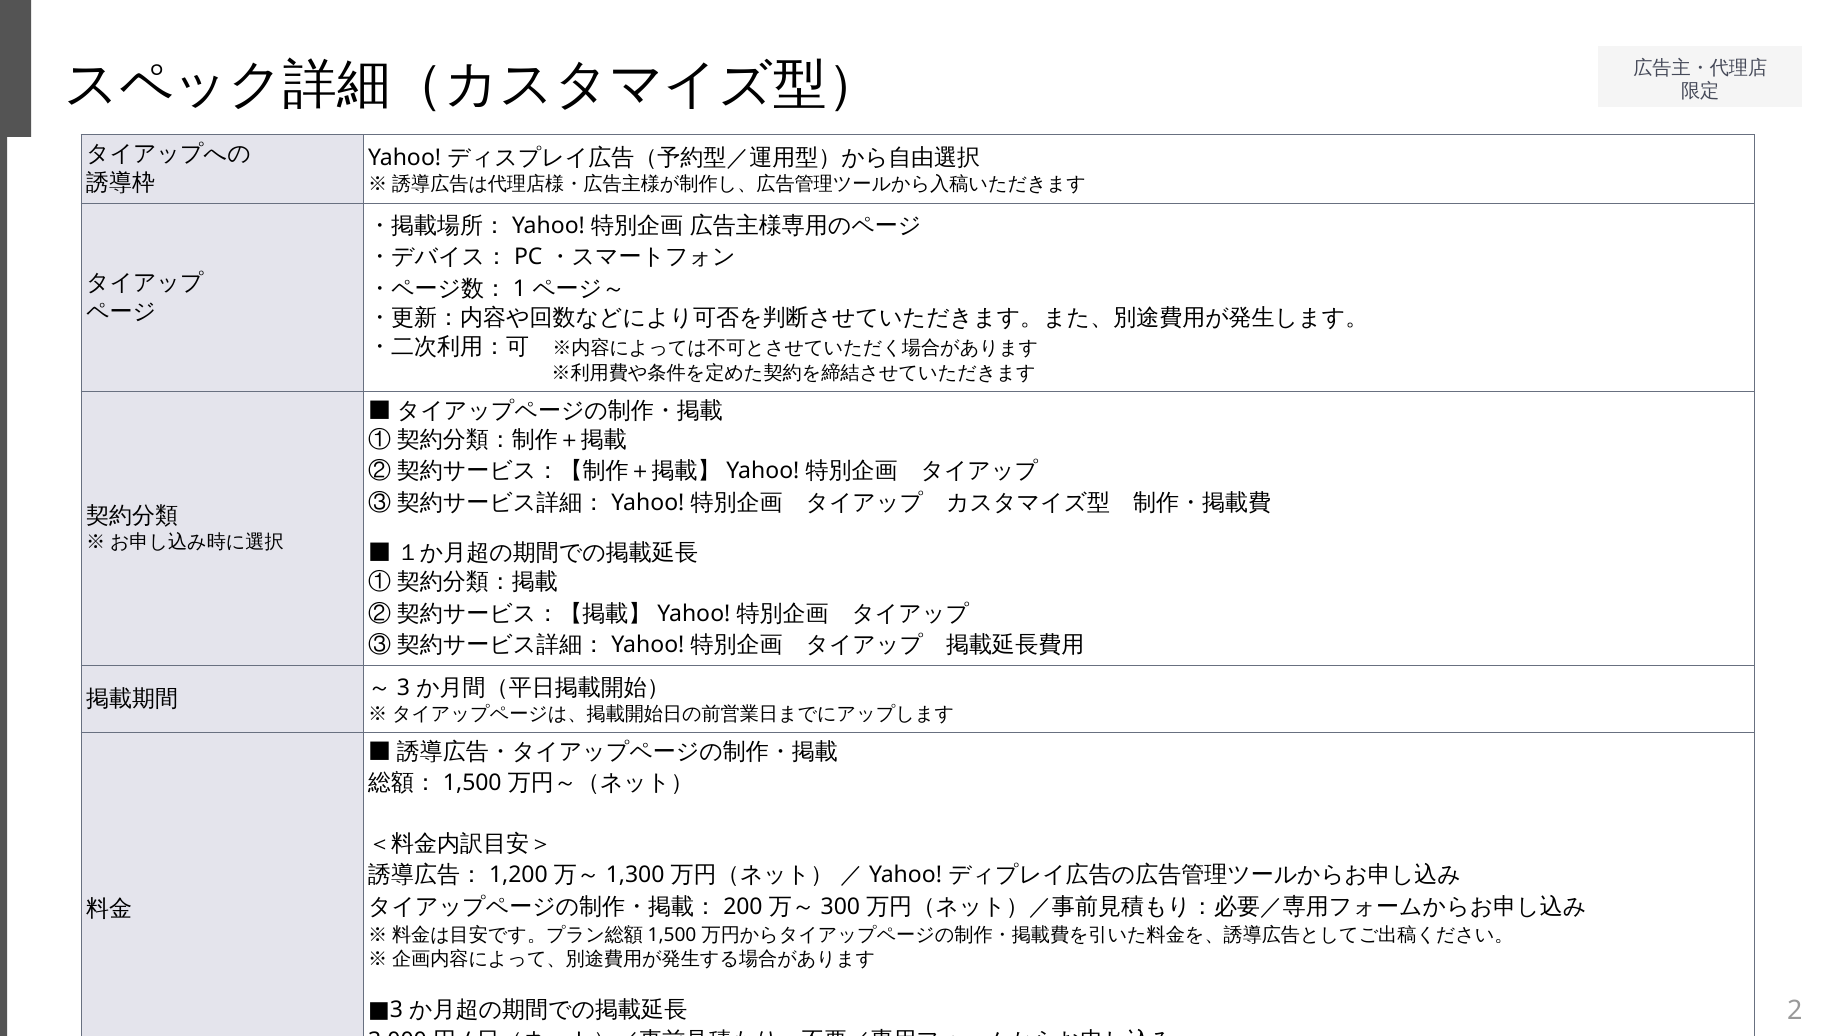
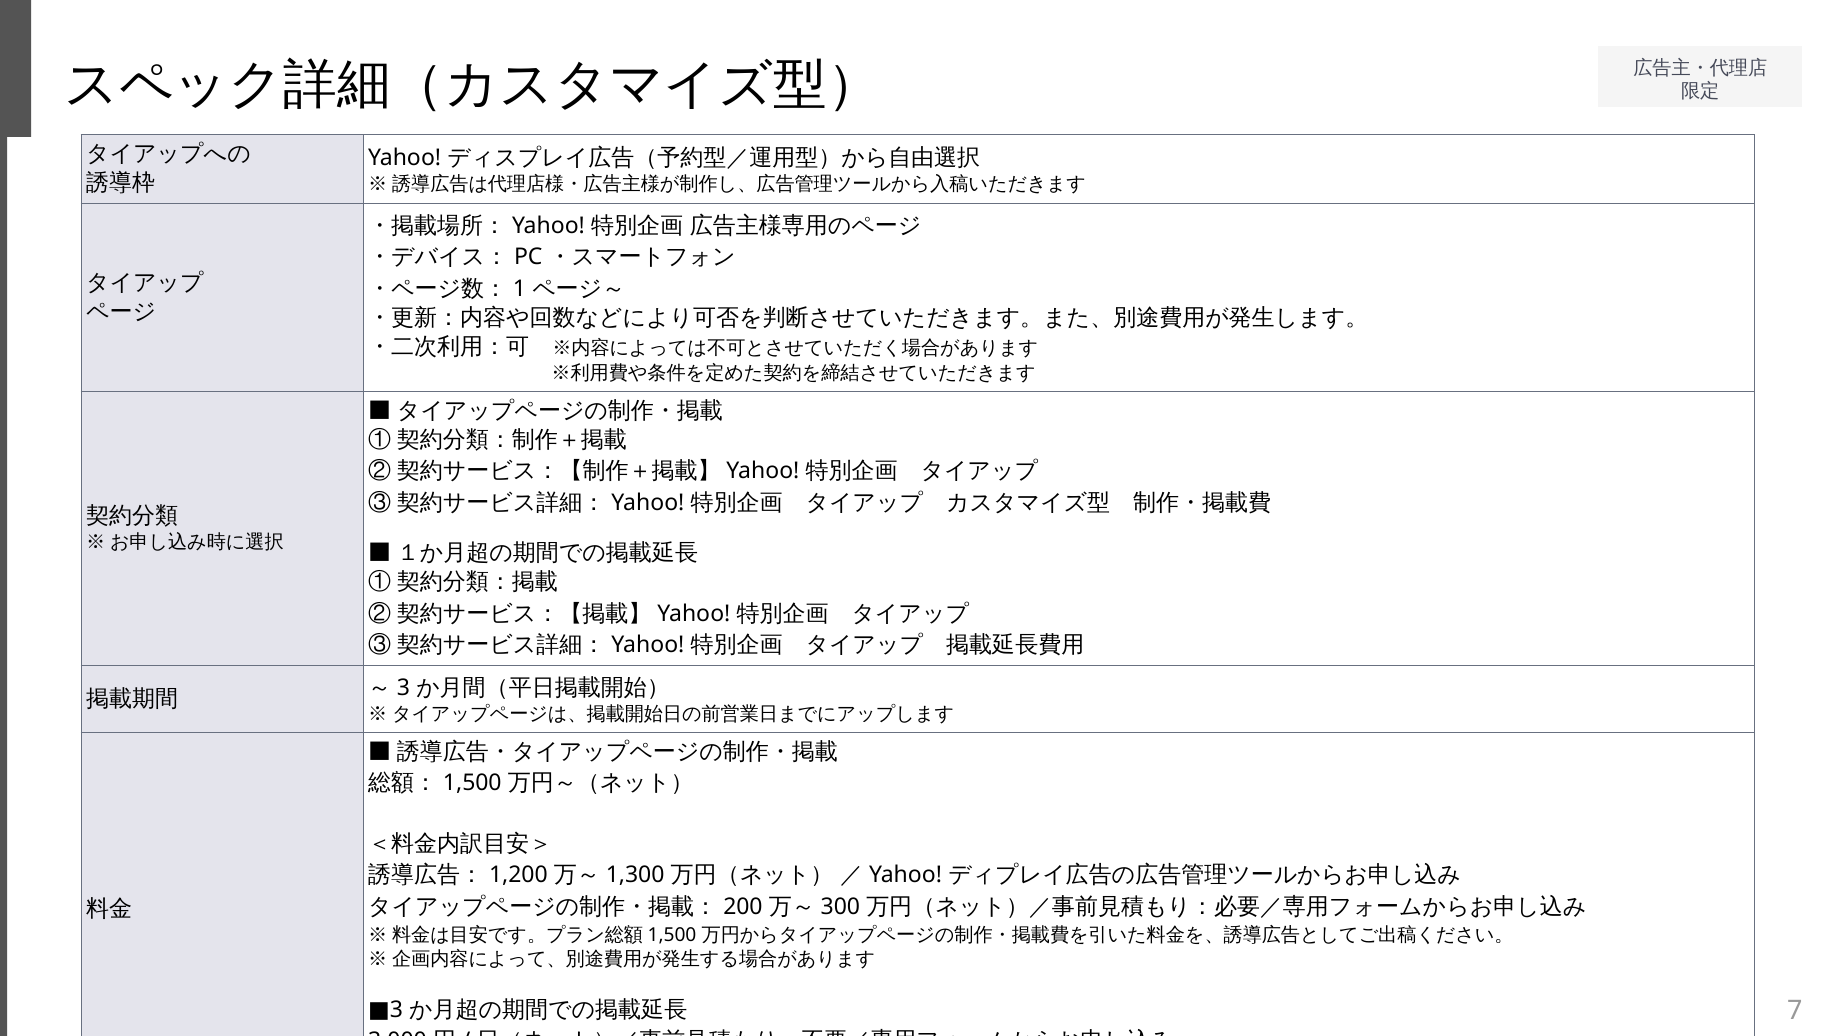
2: 2 -> 7 (1795, 1010)
